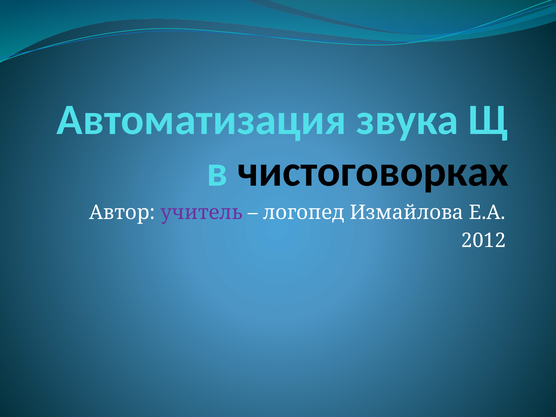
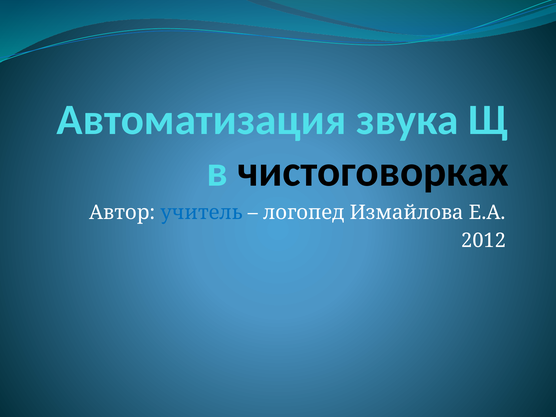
учитель colour: purple -> blue (202, 212)
